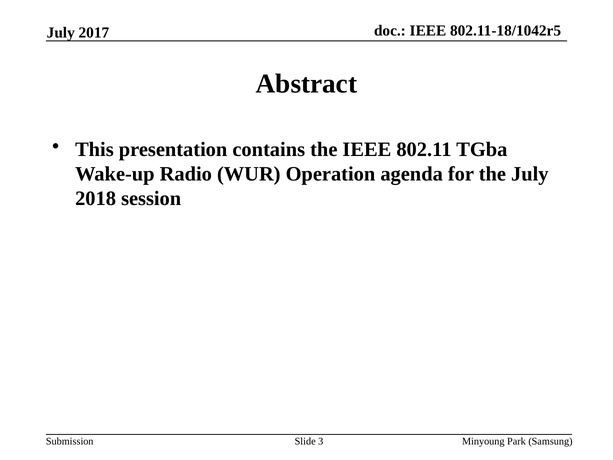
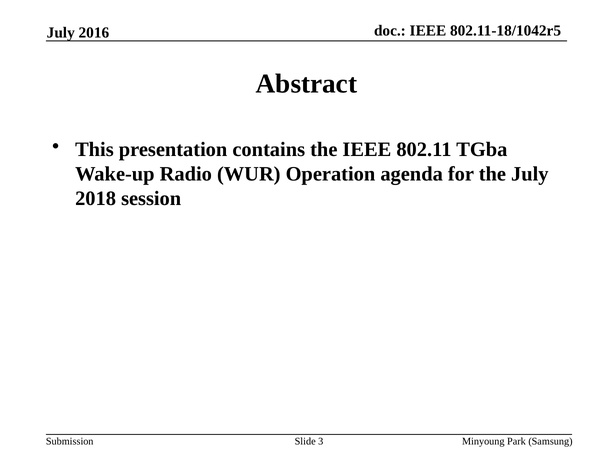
2017: 2017 -> 2016 (94, 33)
